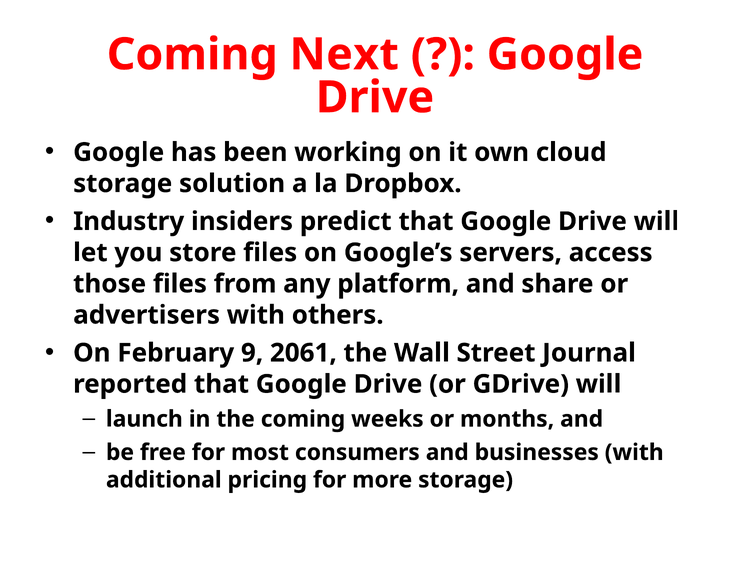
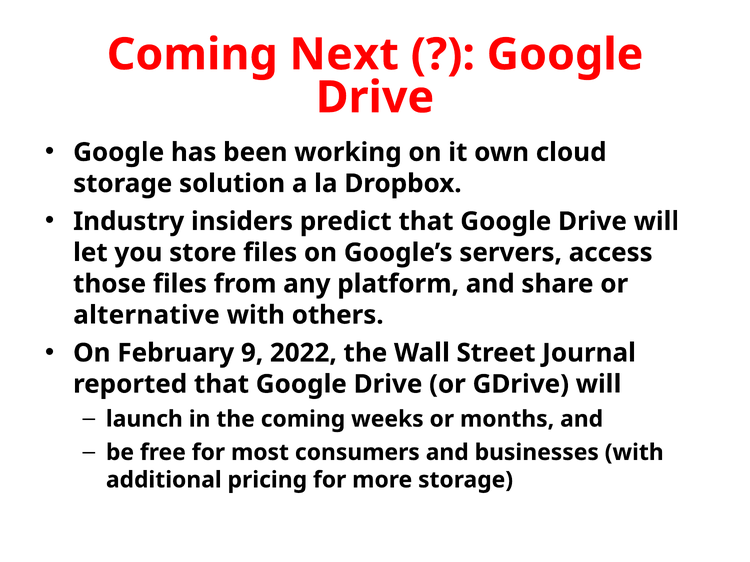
advertisers: advertisers -> alternative (146, 315)
2061: 2061 -> 2022 (303, 353)
